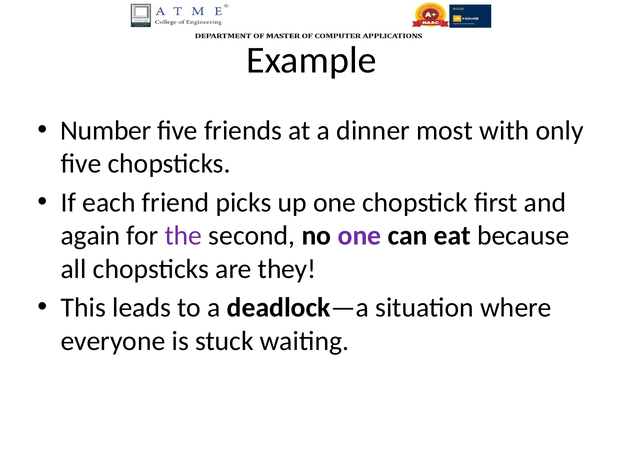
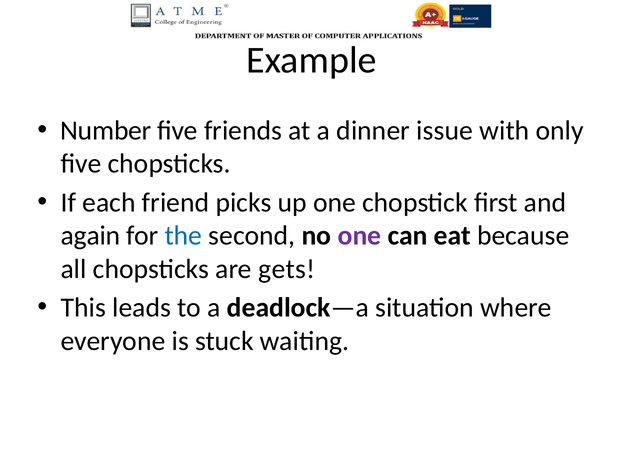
most: most -> issue (445, 131)
the colour: purple -> blue (183, 236)
they: they -> gets (287, 269)
